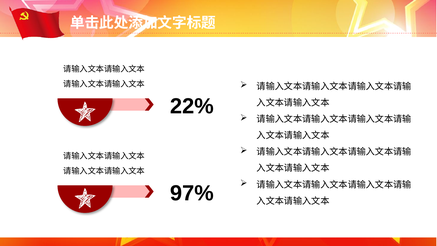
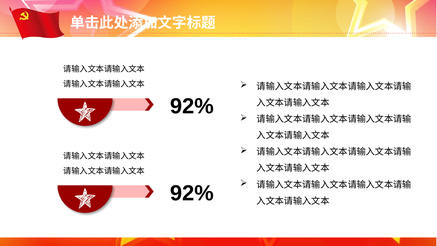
22%: 22% -> 92% (192, 106)
97%: 97% -> 92% (192, 193)
